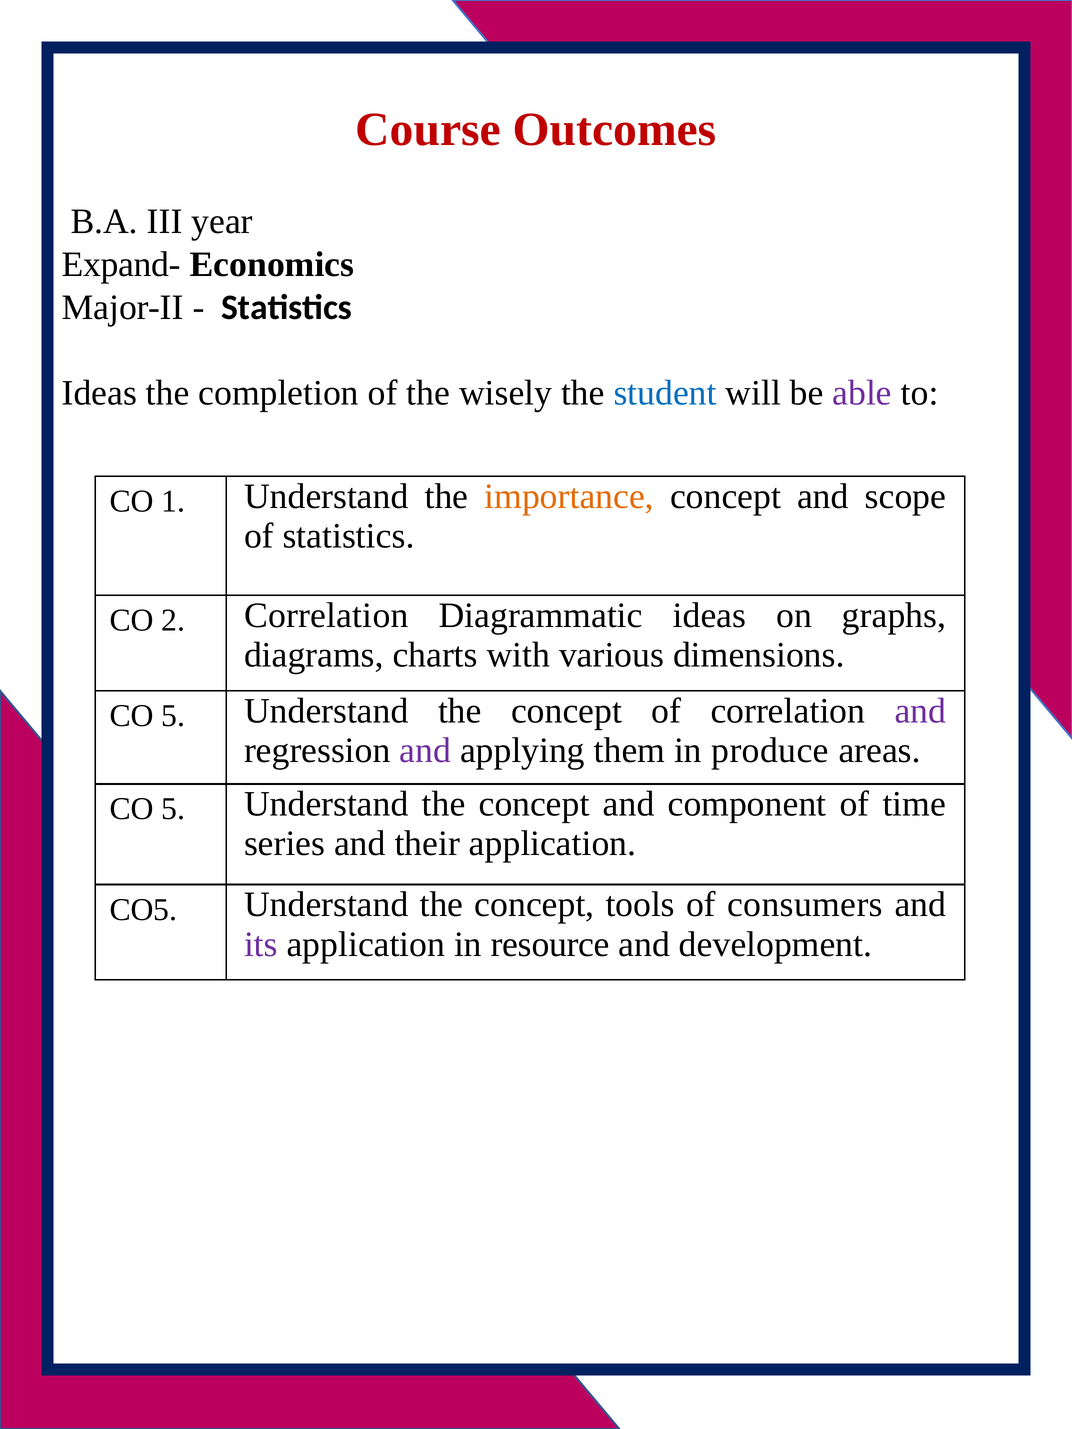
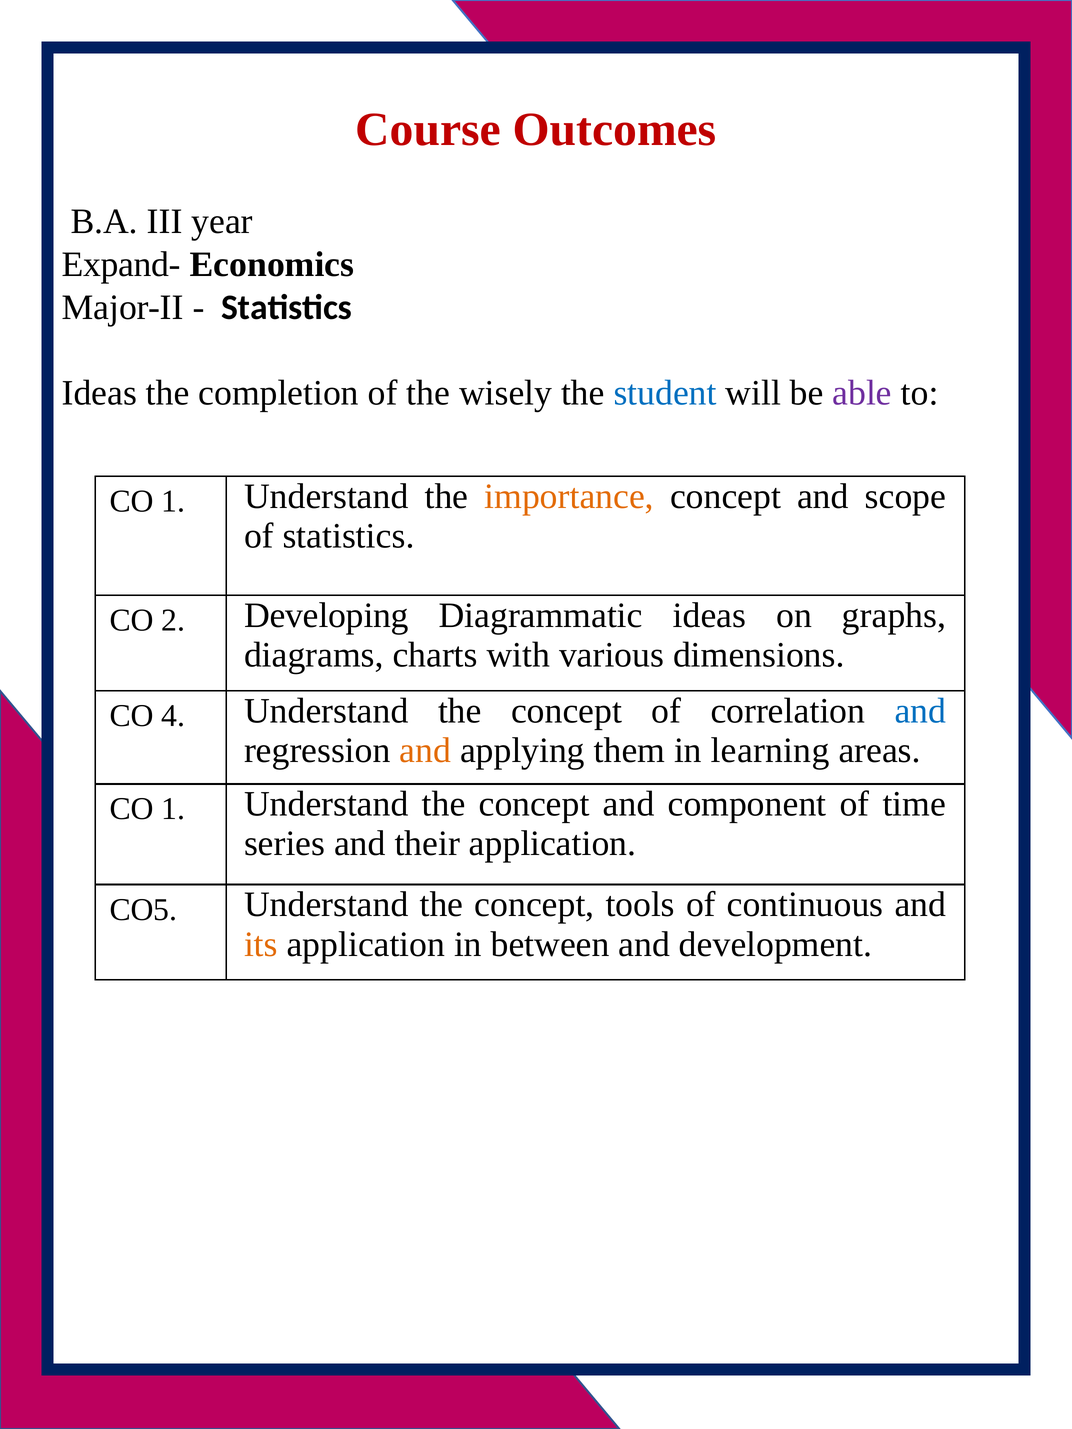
2 Correlation: Correlation -> Developing (326, 616)
5: 5 -> 4 (173, 716)
and colour: purple -> blue (920, 711)
and colour: purple -> orange (425, 750)
produce: produce -> learning (770, 750)
5: 5 -> 1 (173, 809)
consumers: consumers -> continuous (805, 905)
its colour: purple -> orange (261, 944)
resource: resource -> between (550, 944)
